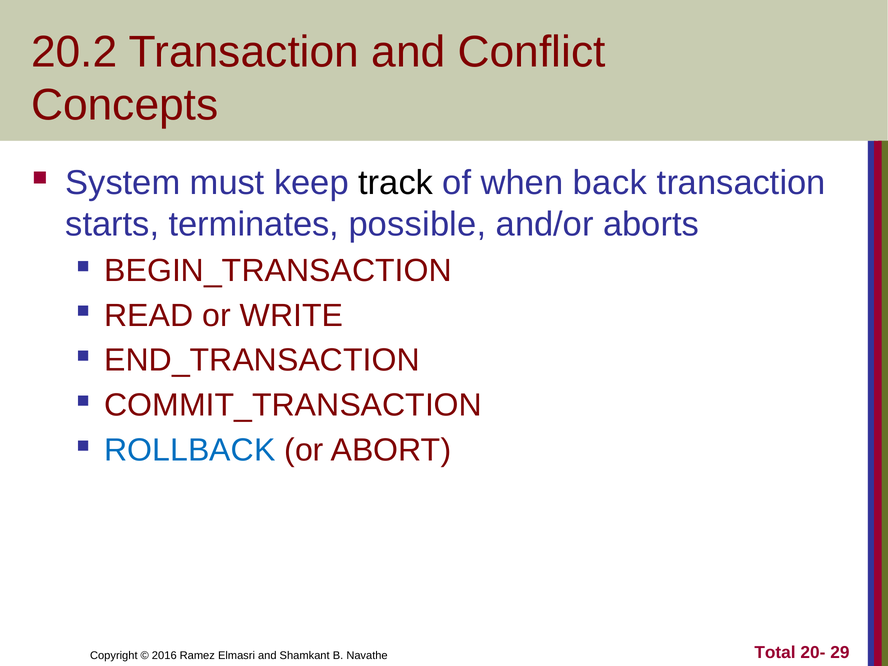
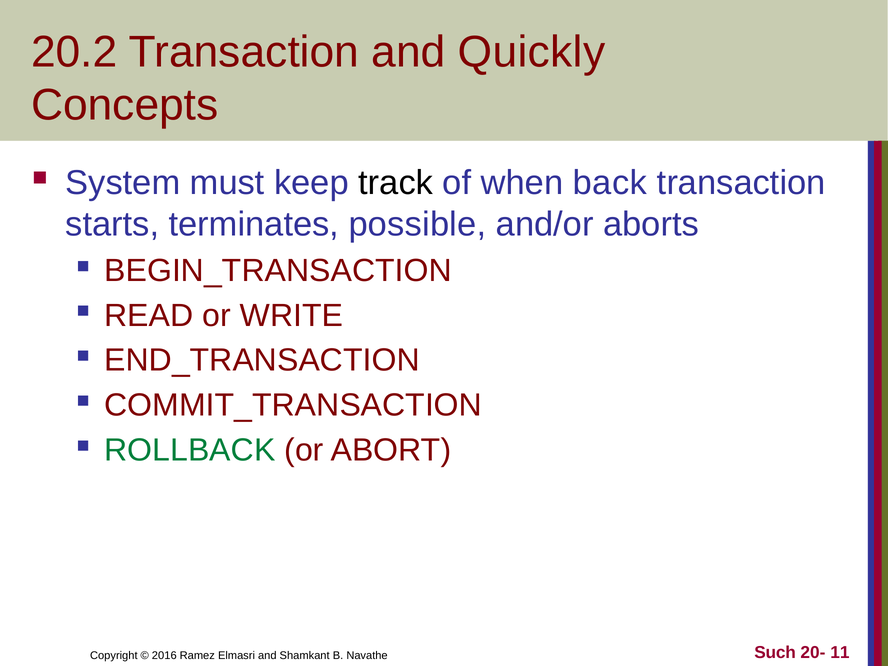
Conflict: Conflict -> Quickly (531, 52)
ROLLBACK colour: blue -> green (190, 450)
Total: Total -> Such (775, 652)
29: 29 -> 11 (840, 652)
